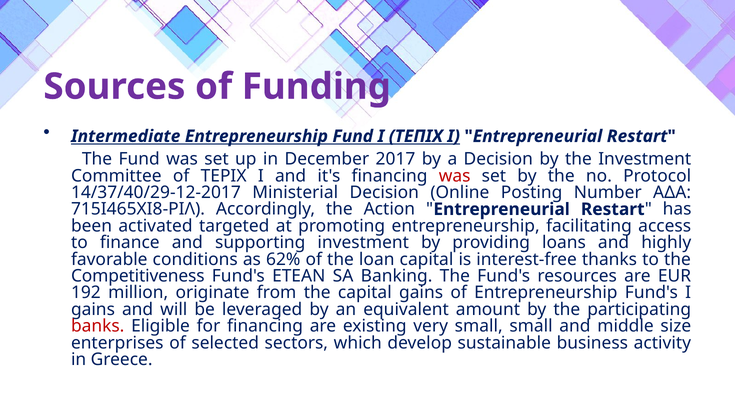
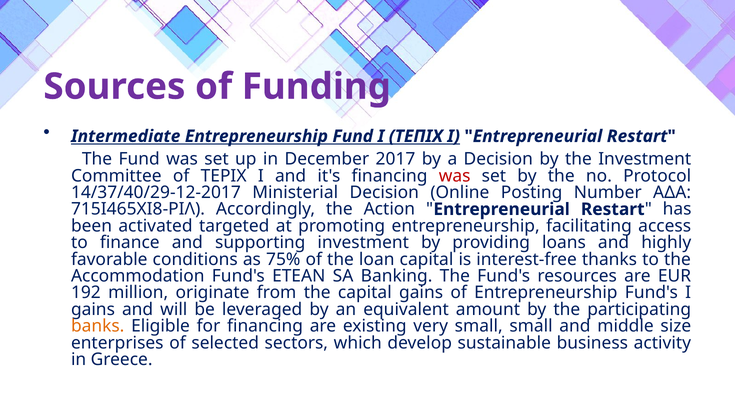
62%: 62% -> 75% (283, 259)
Competitiveness: Competitiveness -> Accommodation (138, 276)
banks colour: red -> orange (98, 326)
